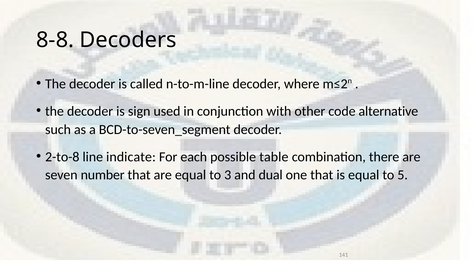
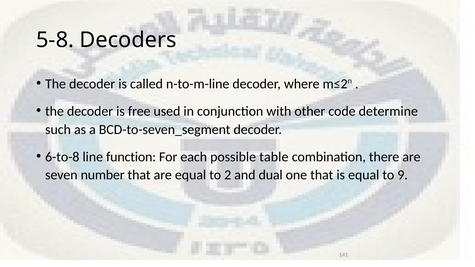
8-8: 8-8 -> 5-8 (55, 40)
sign: sign -> free (139, 111)
alternative: alternative -> determine (388, 111)
2-to-8: 2-to-8 -> 6-to-8 (62, 157)
indicate: indicate -> function (131, 157)
3: 3 -> 2 (228, 175)
5: 5 -> 9 (403, 175)
